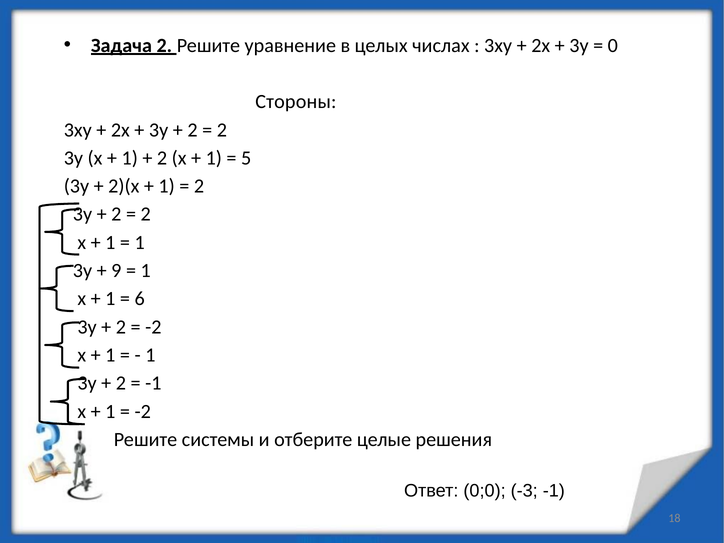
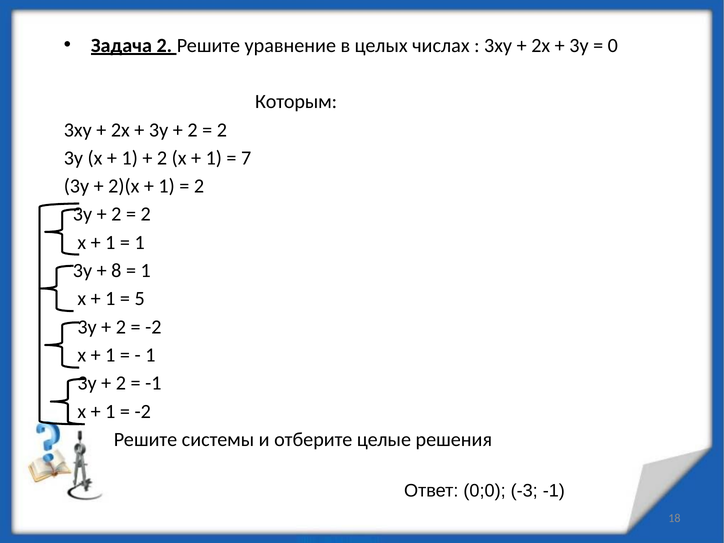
Стороны: Стороны -> Которым (296, 102)
5: 5 -> 7 (246, 158)
9: 9 -> 8 (116, 271)
6: 6 -> 5 (140, 299)
